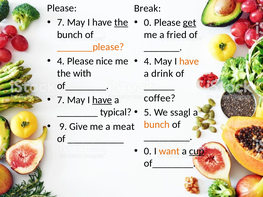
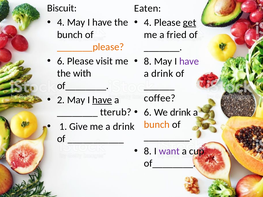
Please: Please -> Biscuit (62, 8)
Break: Break -> Eaten (148, 8)
7: 7 -> 4 (61, 22)
the underline: present -> none (121, 22)
0: 0 -> 4 (148, 23)
4: 4 -> 6 (61, 61)
nice: nice -> visit (104, 61)
4: 4 -> 8 (148, 61)
have colour: orange -> purple (189, 61)
7: 7 -> 2 (61, 100)
5: 5 -> 6 (148, 112)
We ssagl: ssagl -> drink (181, 112)
typical: typical -> tterub (116, 112)
9: 9 -> 1 (63, 127)
me a meat: meat -> drink (124, 127)
0: 0 -> 8 (148, 151)
want colour: orange -> purple (169, 151)
cup underline: present -> none (197, 151)
